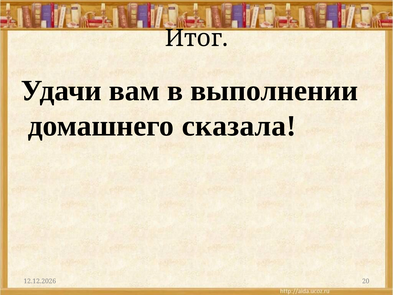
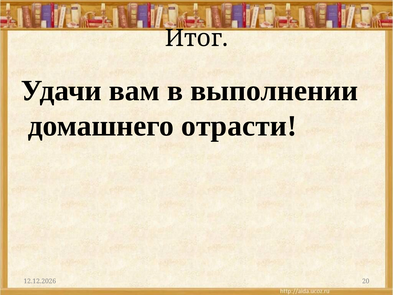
сказала: сказала -> отрасти (239, 126)
